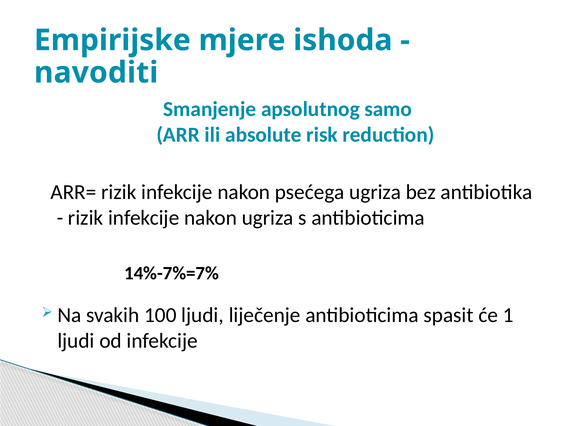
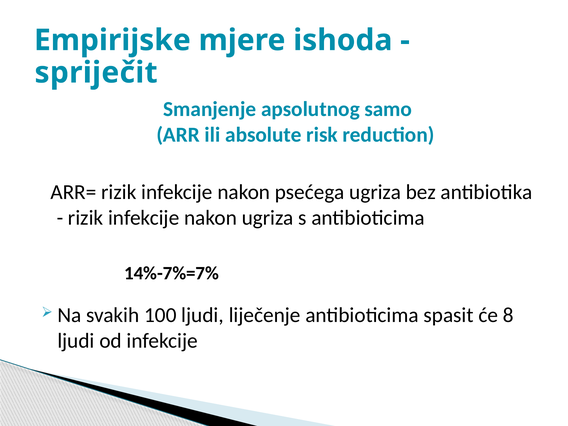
navoditi: navoditi -> spriječit (96, 73)
1: 1 -> 8 (508, 315)
